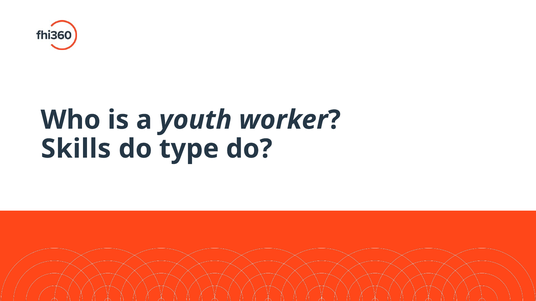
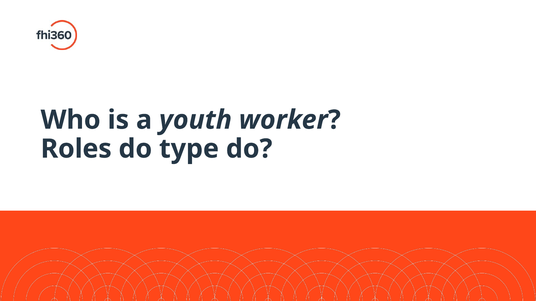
Skills: Skills -> Roles (76, 149)
